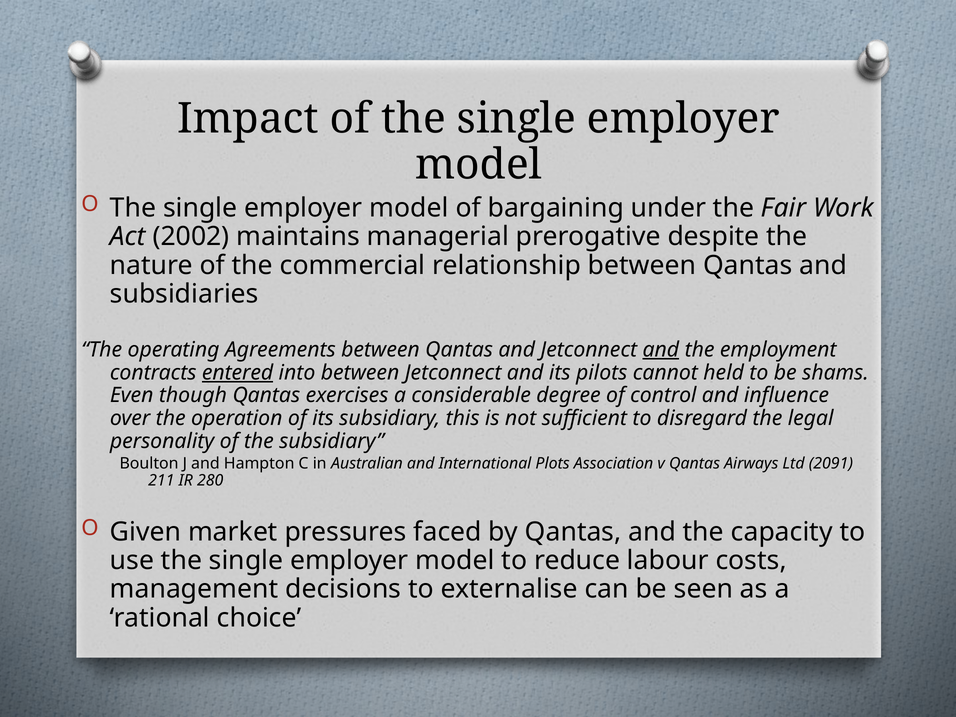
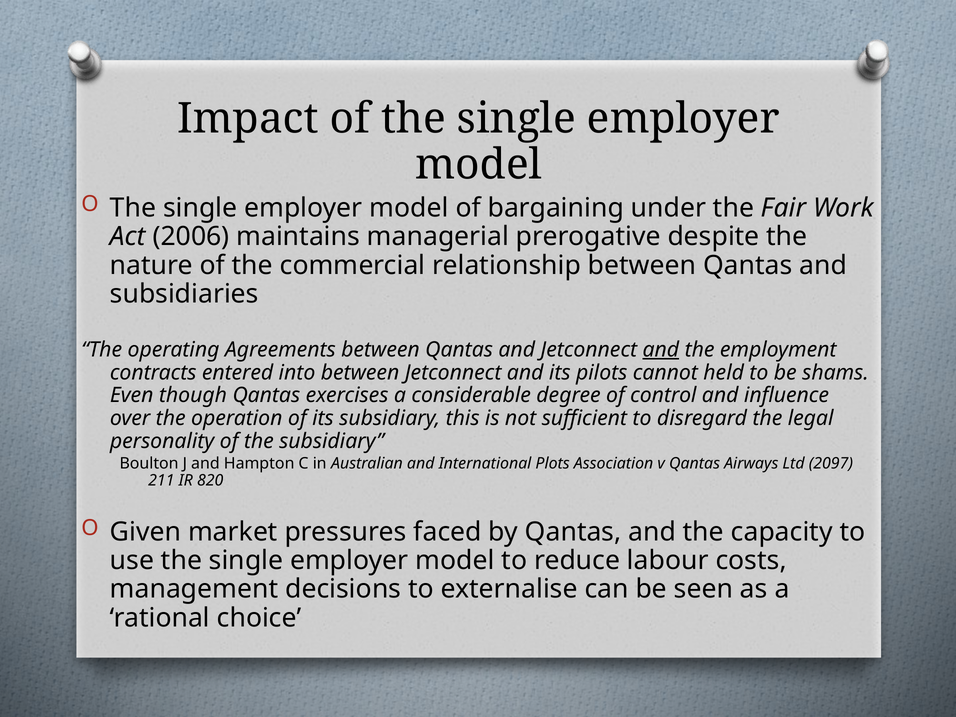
2002: 2002 -> 2006 (191, 237)
entered underline: present -> none (238, 372)
2091: 2091 -> 2097 (831, 463)
280: 280 -> 820 (210, 481)
